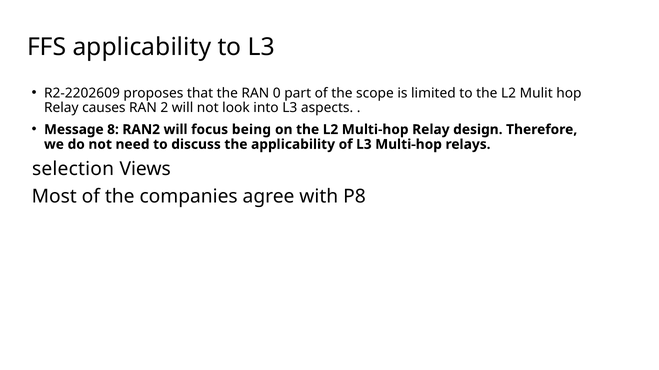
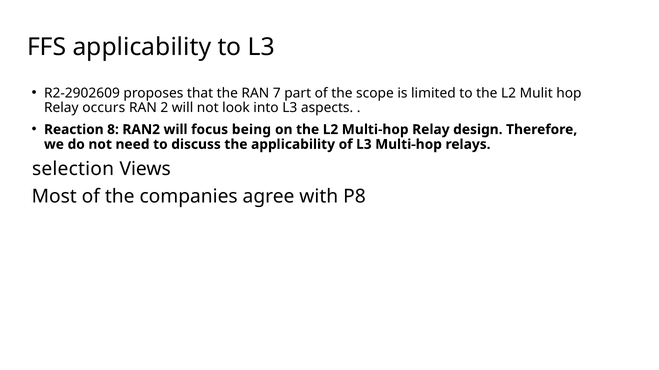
R2-2202609: R2-2202609 -> R2-2902609 (82, 93)
0: 0 -> 7 (277, 93)
causes: causes -> occurs (104, 108)
Message: Message -> Reaction (74, 130)
